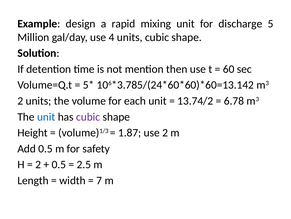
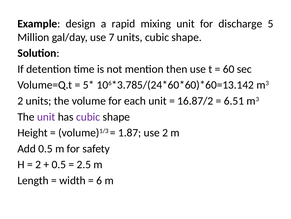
4: 4 -> 7 (112, 37)
13.74/2: 13.74/2 -> 16.87/2 (195, 101)
6.78: 6.78 -> 6.51 (234, 101)
unit colour: blue -> purple (46, 116)
7: 7 -> 6 (99, 180)
